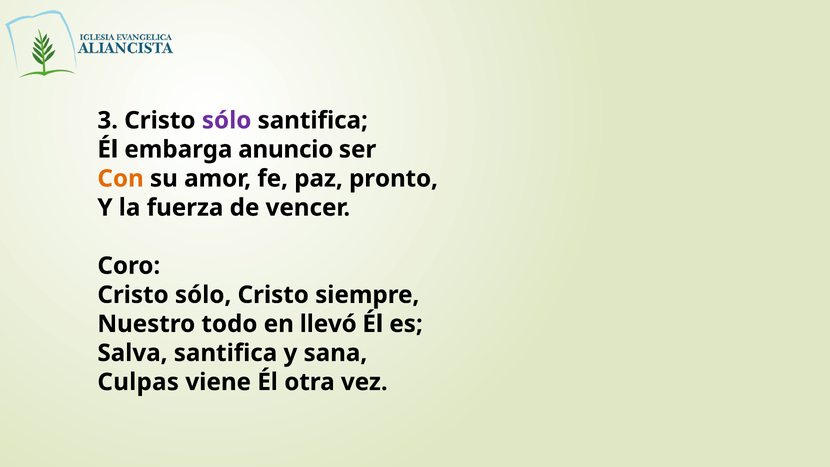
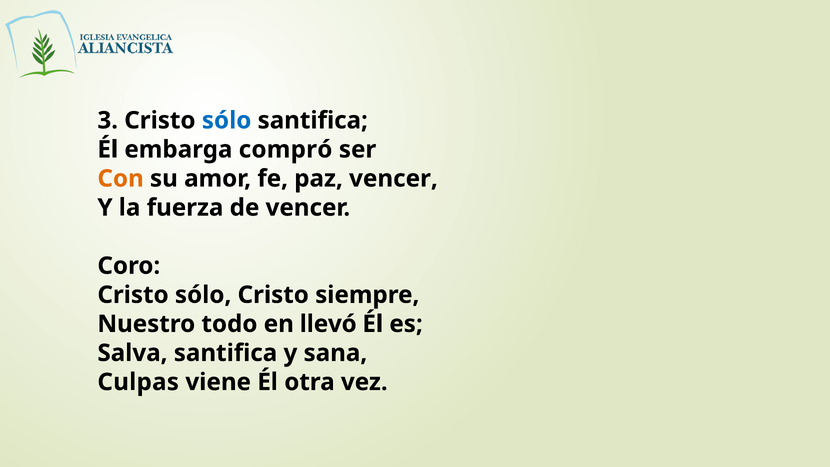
sólo colour: purple -> blue (227, 120)
anuncio: anuncio -> compró (286, 149)
paz pronto: pronto -> vencer (393, 179)
